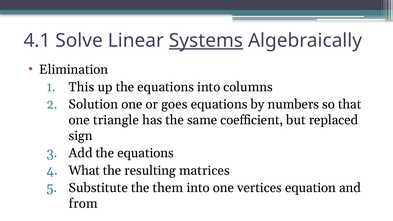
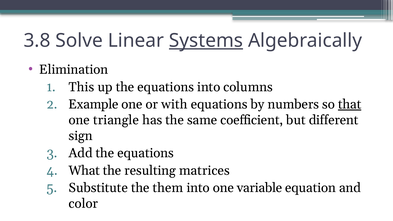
4.1: 4.1 -> 3.8 (37, 41)
Solution: Solution -> Example (93, 104)
goes: goes -> with (174, 104)
that underline: none -> present (350, 104)
replaced: replaced -> different (334, 120)
vertices: vertices -> variable (260, 188)
from: from -> color (83, 204)
